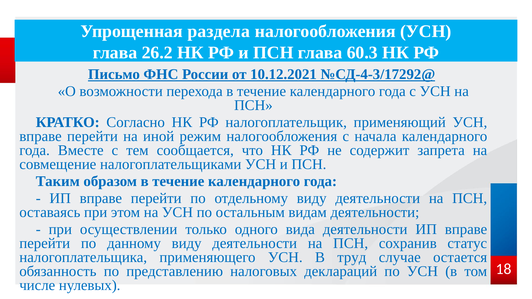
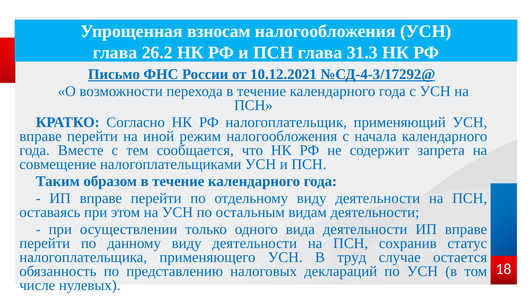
раздела: раздела -> взносам (219, 31)
60.3: 60.3 -> 31.3 (362, 53)
